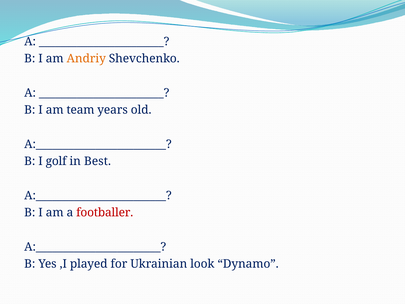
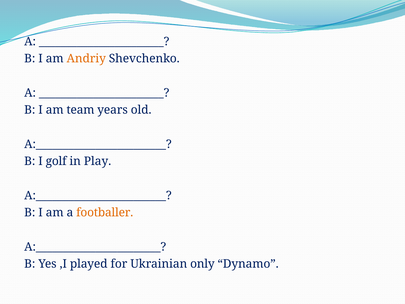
Best: Best -> Play (98, 161)
footballer colour: red -> orange (105, 212)
look: look -> only (202, 264)
